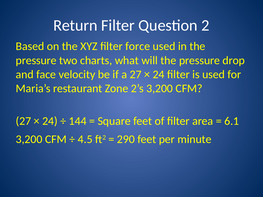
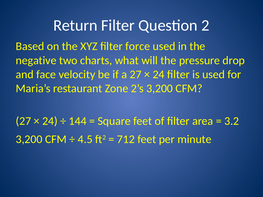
pressure: pressure -> negative (36, 60)
6.1: 6.1 -> 3.2 (232, 121)
290: 290 -> 712 (126, 140)
